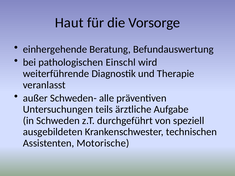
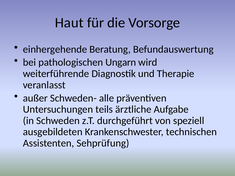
Einschl: Einschl -> Ungarn (121, 62)
Motorische: Motorische -> Sehprüfung (103, 143)
